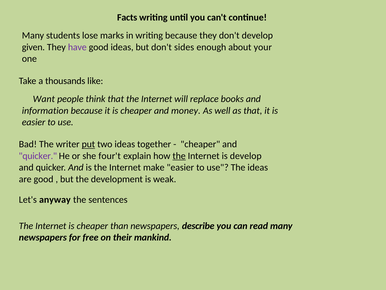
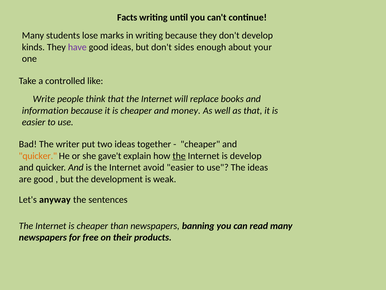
given: given -> kinds (33, 47)
thousands: thousands -> controlled (65, 81)
Want: Want -> Write (44, 99)
put underline: present -> none (88, 144)
quicker colour: purple -> orange (38, 156)
four't: four't -> gave't (110, 156)
make: make -> avoid (154, 167)
describe: describe -> banning (198, 225)
mankind: mankind -> products (153, 237)
